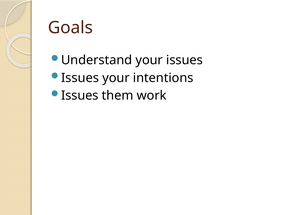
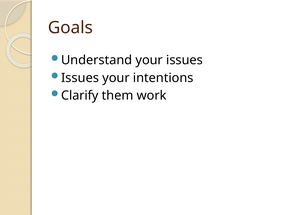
Issues: Issues -> Clarify (80, 96)
